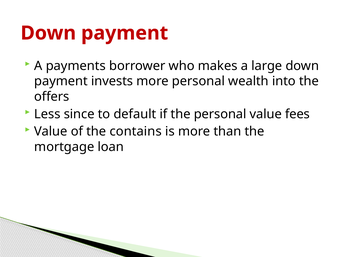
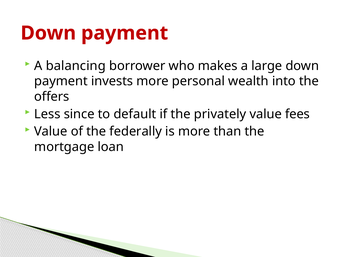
payments: payments -> balancing (76, 66)
the personal: personal -> privately (220, 114)
contains: contains -> federally (136, 131)
